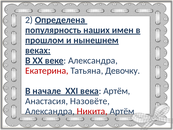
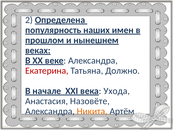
Девочку: Девочку -> Должно (123, 71)
века Артём: Артём -> Ухода (117, 91)
Никита colour: red -> orange (92, 111)
